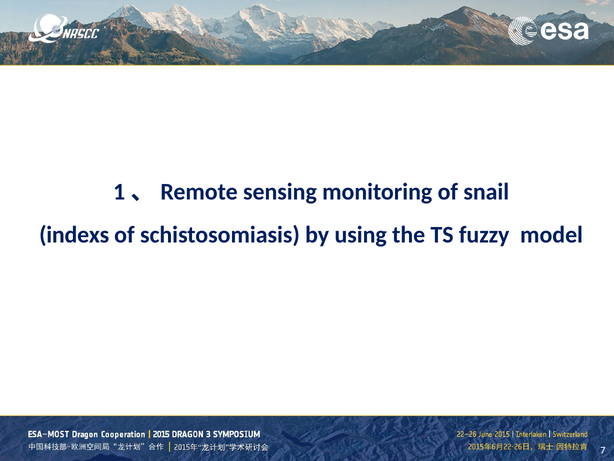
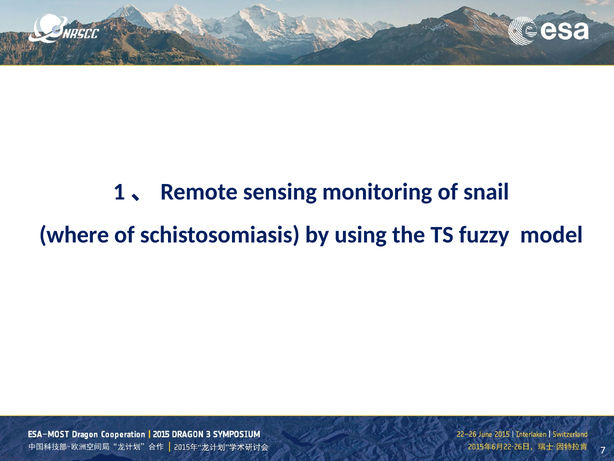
indexs: indexs -> where (74, 235)
